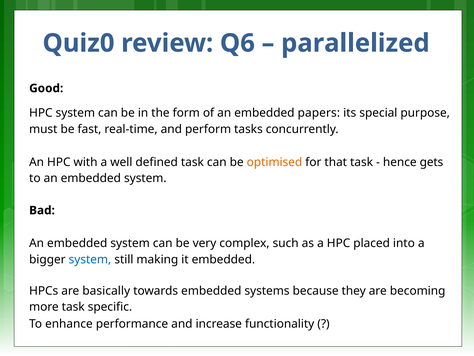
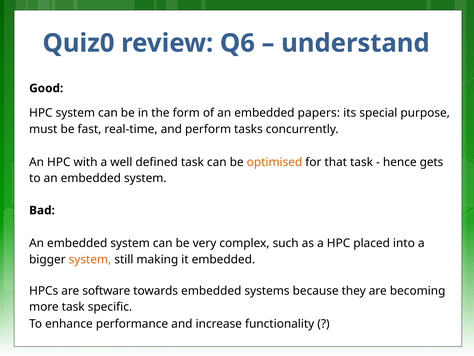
parallelized: parallelized -> understand (355, 43)
system colour: blue -> orange (90, 259)
basically: basically -> software (106, 290)
